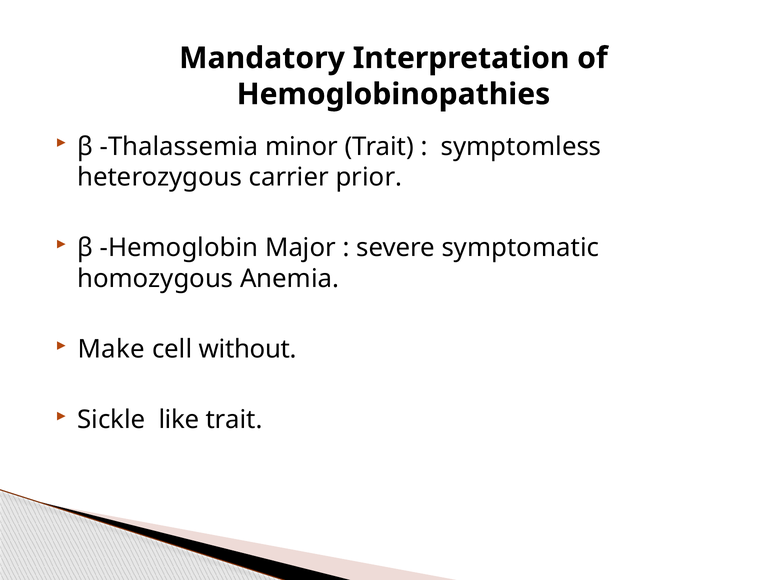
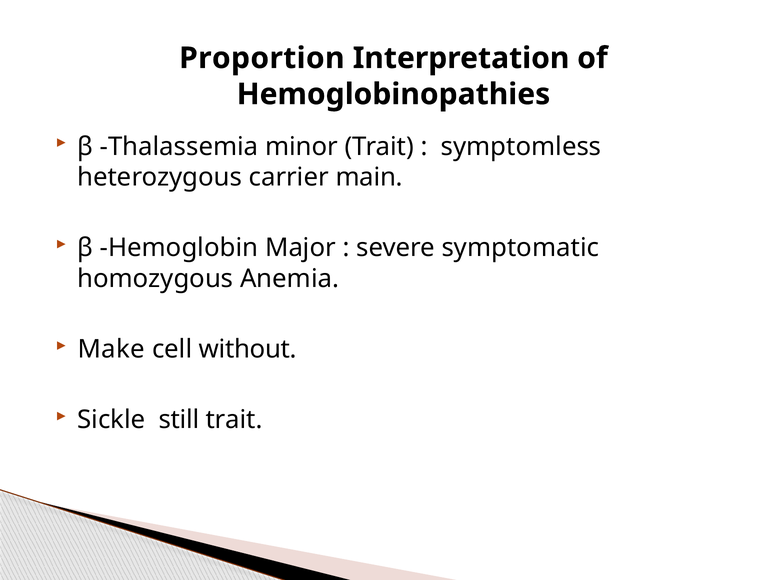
Mandatory: Mandatory -> Proportion (262, 58)
prior: prior -> main (369, 178)
like: like -> still (179, 420)
